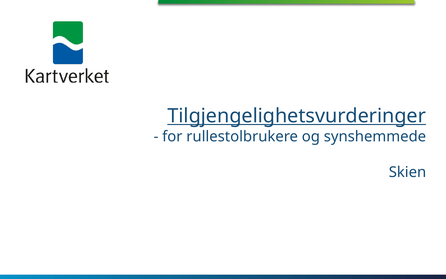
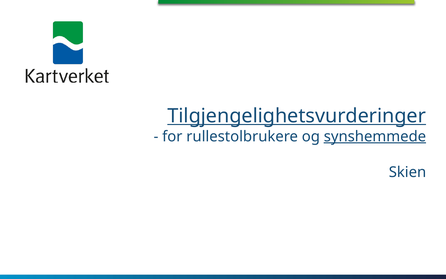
synshemmede underline: none -> present (375, 136)
